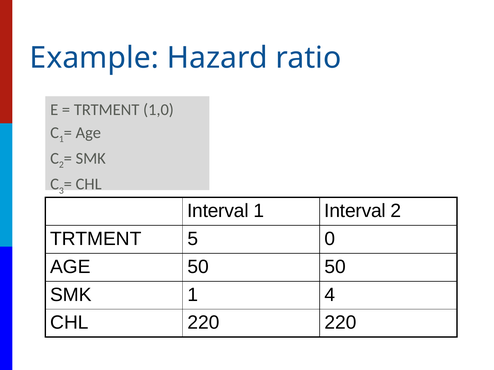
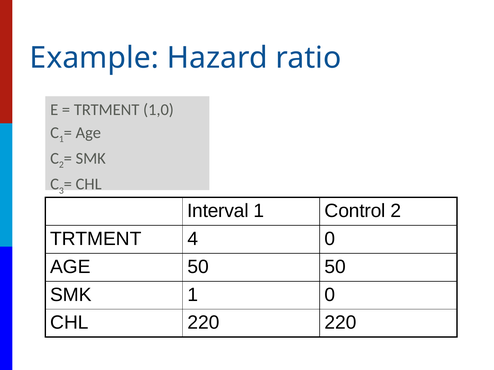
1 Interval: Interval -> Control (355, 211)
5: 5 -> 4 (193, 239)
1 4: 4 -> 0 (330, 295)
